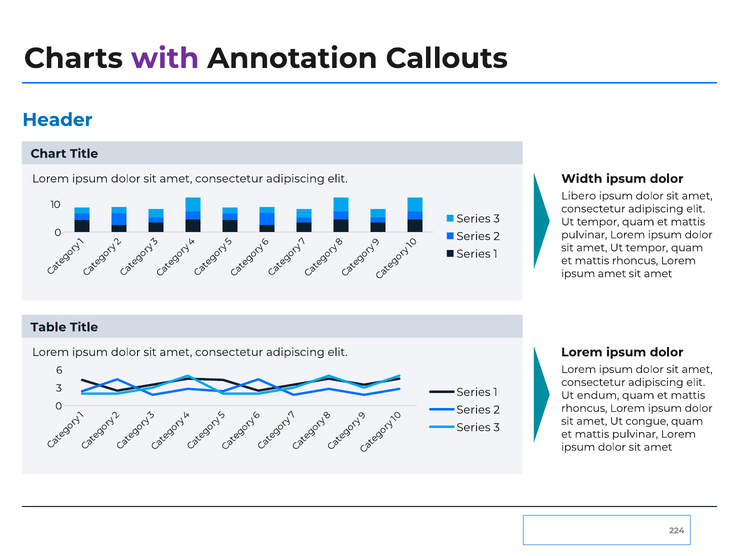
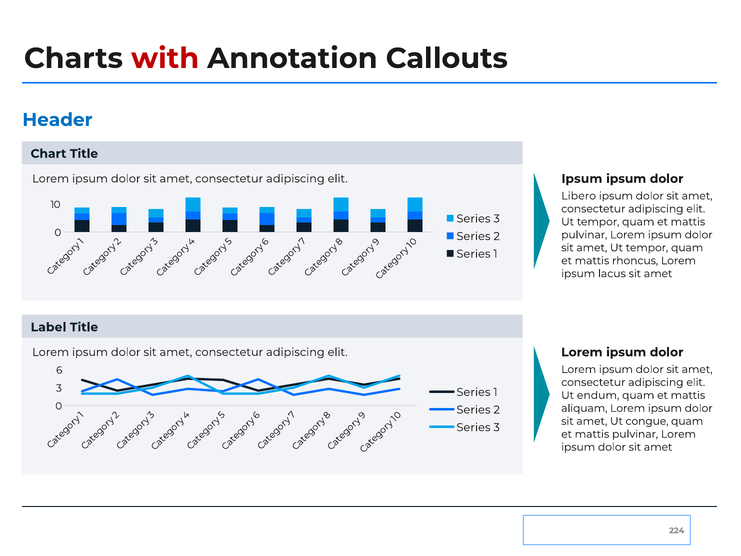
with colour: purple -> red (165, 58)
Width: Width -> Ipsum (582, 179)
ipsum amet: amet -> lacus (612, 274)
Table: Table -> Label (48, 327)
rhoncus: rhoncus -> aliquam (584, 408)
